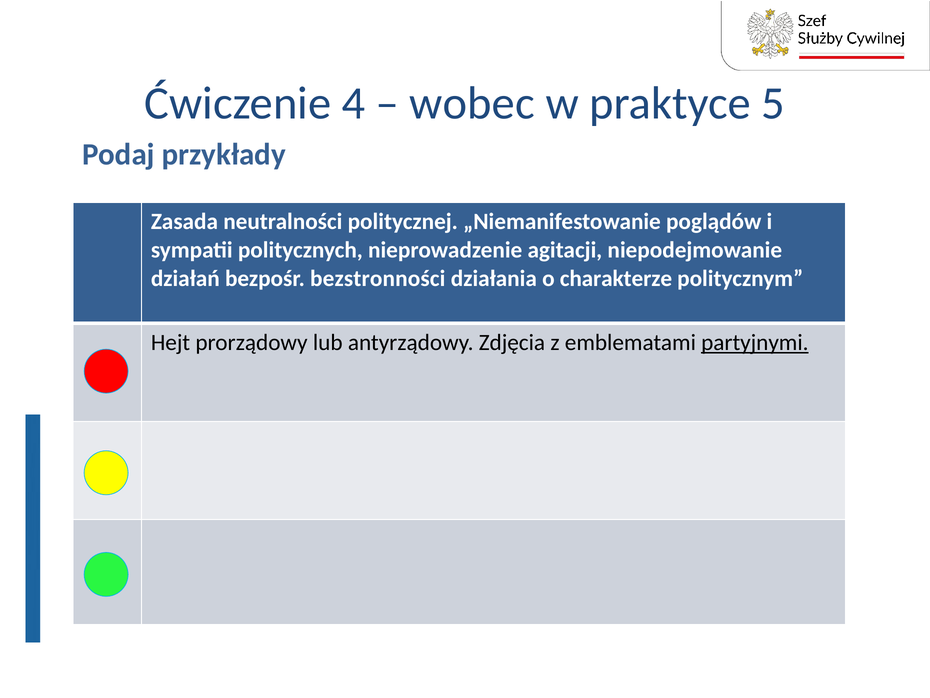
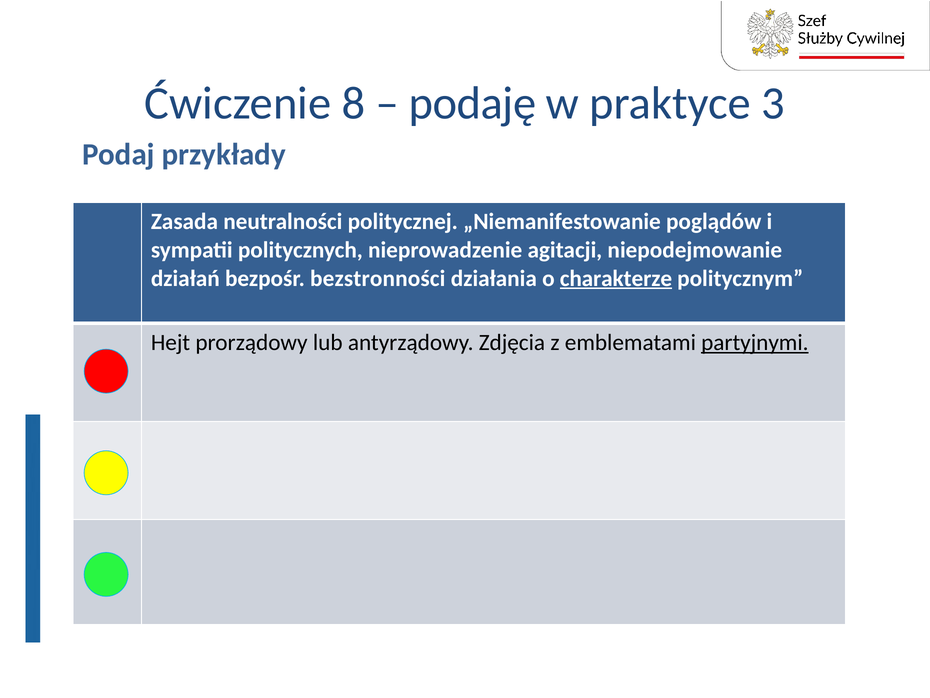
4: 4 -> 8 (353, 103)
wobec: wobec -> podaję (472, 103)
5: 5 -> 3 (773, 103)
charakterze underline: none -> present (616, 278)
